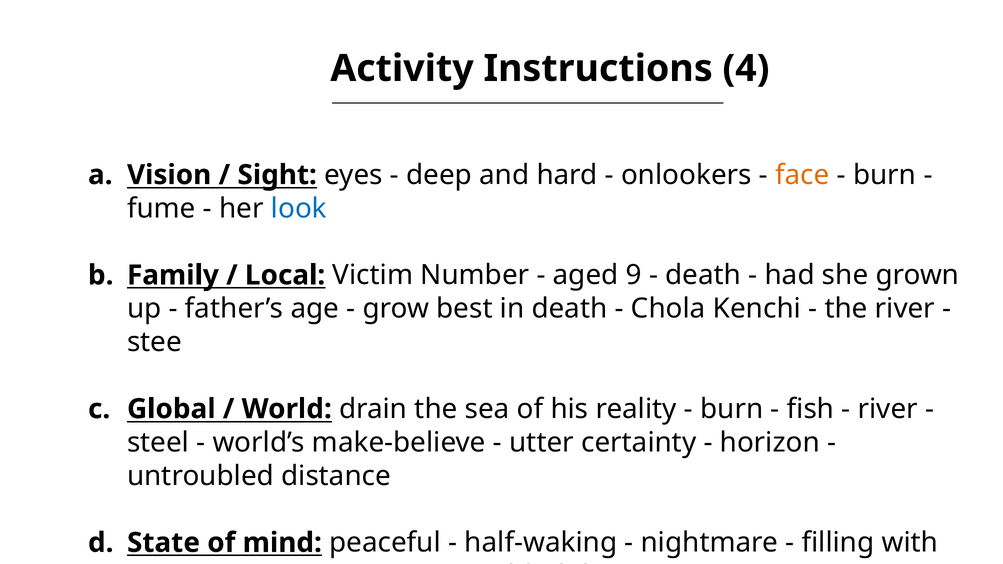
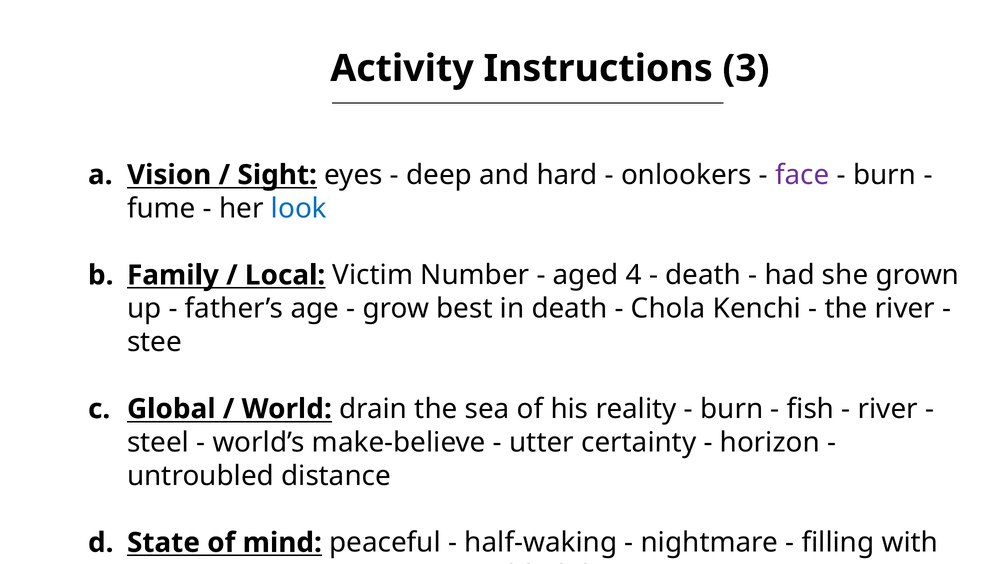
4: 4 -> 3 (746, 68)
face colour: orange -> purple (802, 175)
9: 9 -> 4 (634, 275)
